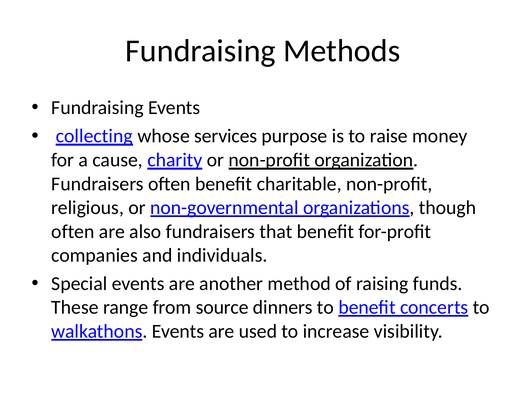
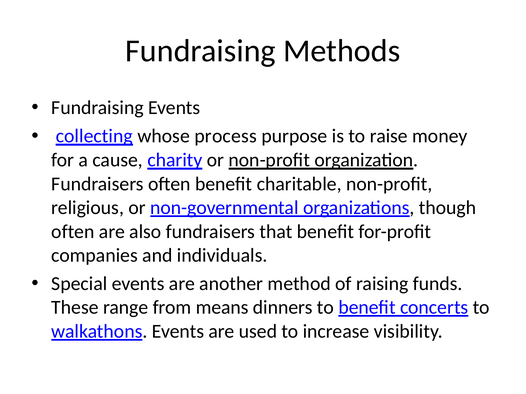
services: services -> process (226, 136)
source: source -> means (222, 308)
